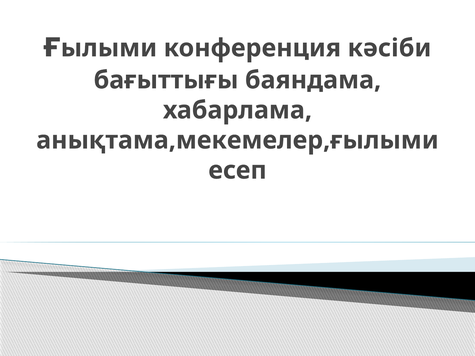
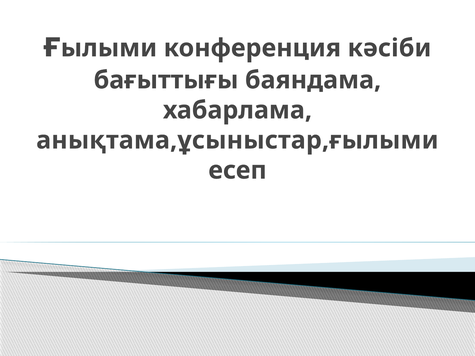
анықтама,мекемелер,ғылыми: анықтама,мекемелер,ғылыми -> анықтама,ұсыныстар,ғылыми (237, 140)
